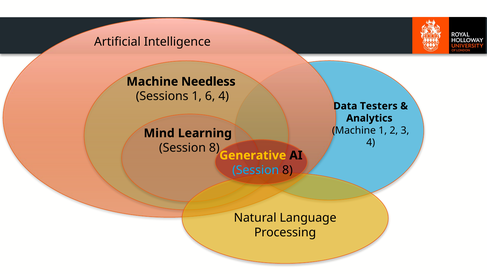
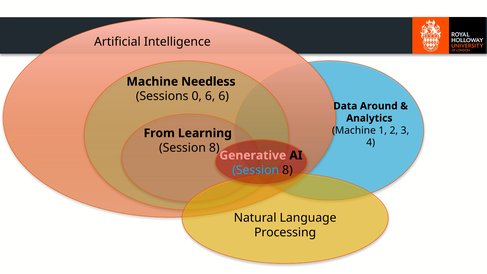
Sessions 1: 1 -> 0 (197, 96)
6 4: 4 -> 6 (224, 96)
Testers: Testers -> Around (379, 106)
Mind: Mind -> From (159, 133)
Generative colour: yellow -> pink (253, 155)
